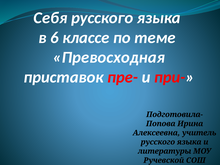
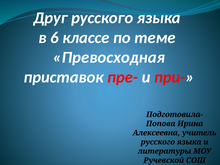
Себя: Себя -> Друг (51, 18)
